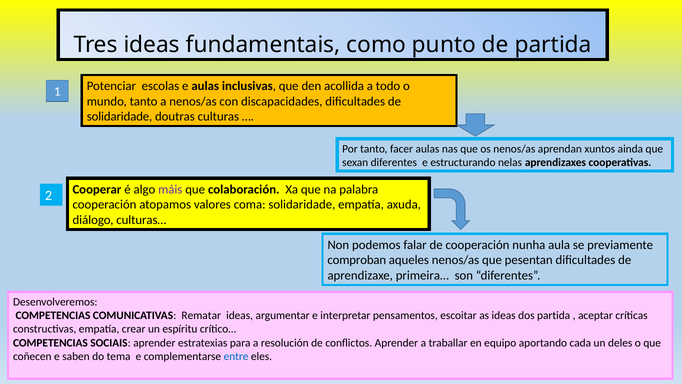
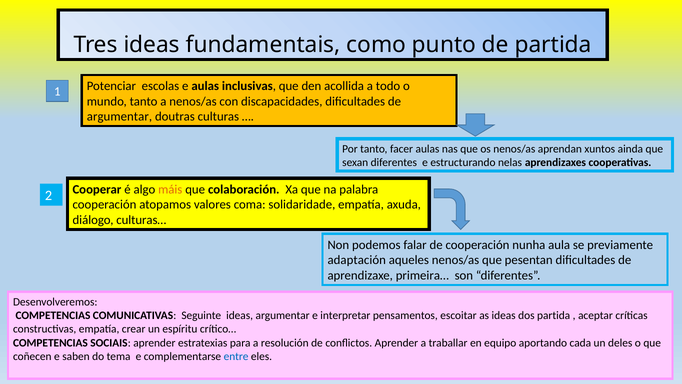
solidaridade: solidaridade -> argumentar (119, 117)
máis colour: purple -> orange (170, 189)
comproban: comproban -> adaptación (357, 260)
Rematar: Rematar -> Seguinte (201, 315)
